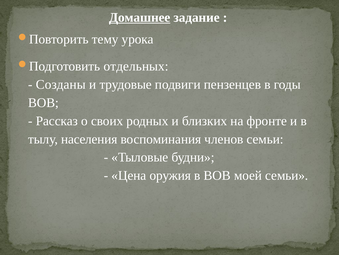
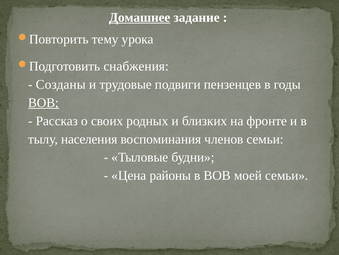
отдельных: отдельных -> снабжения (136, 66)
ВОВ underline: none -> present (44, 102)
оружия: оружия -> районы (170, 175)
